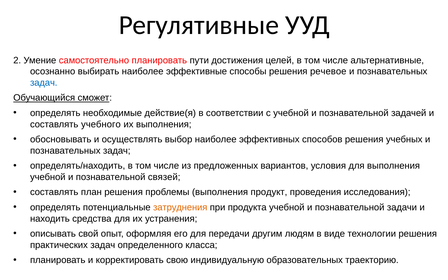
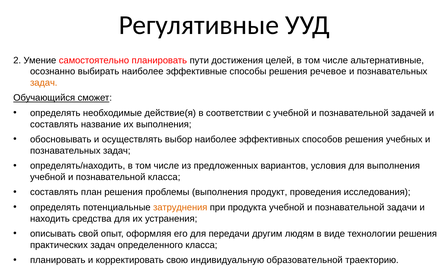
задач colour: blue -> orange (44, 83)
учебного: учебного -> название (101, 124)
познавательной связей: связей -> класса (164, 177)
образовательных: образовательных -> образовательной (305, 260)
